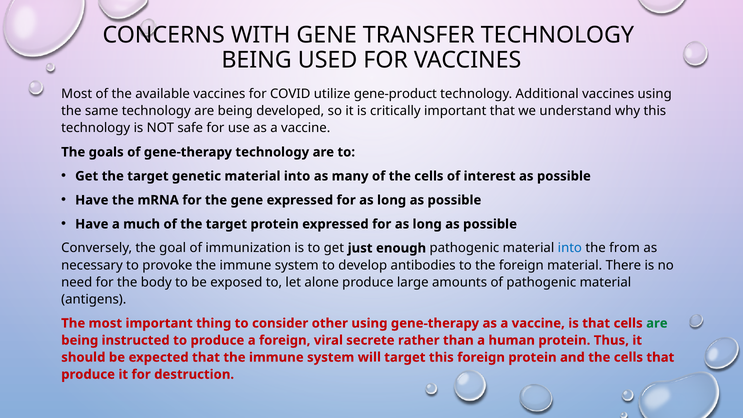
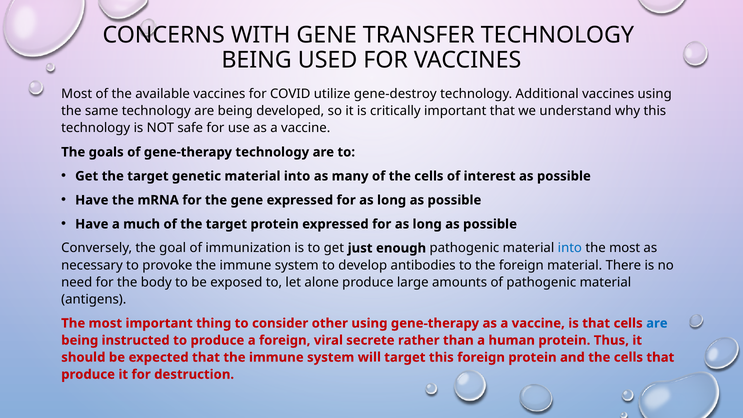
gene-product: gene-product -> gene-destroy (395, 94)
from: from -> most (625, 248)
are colour: green -> blue (657, 323)
